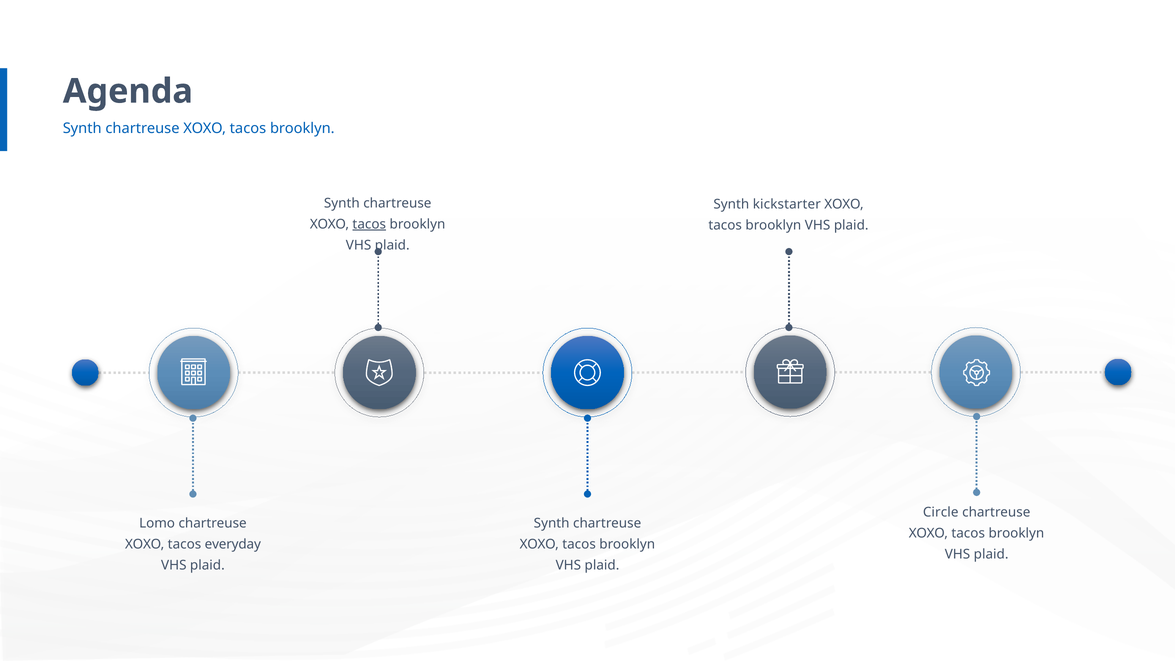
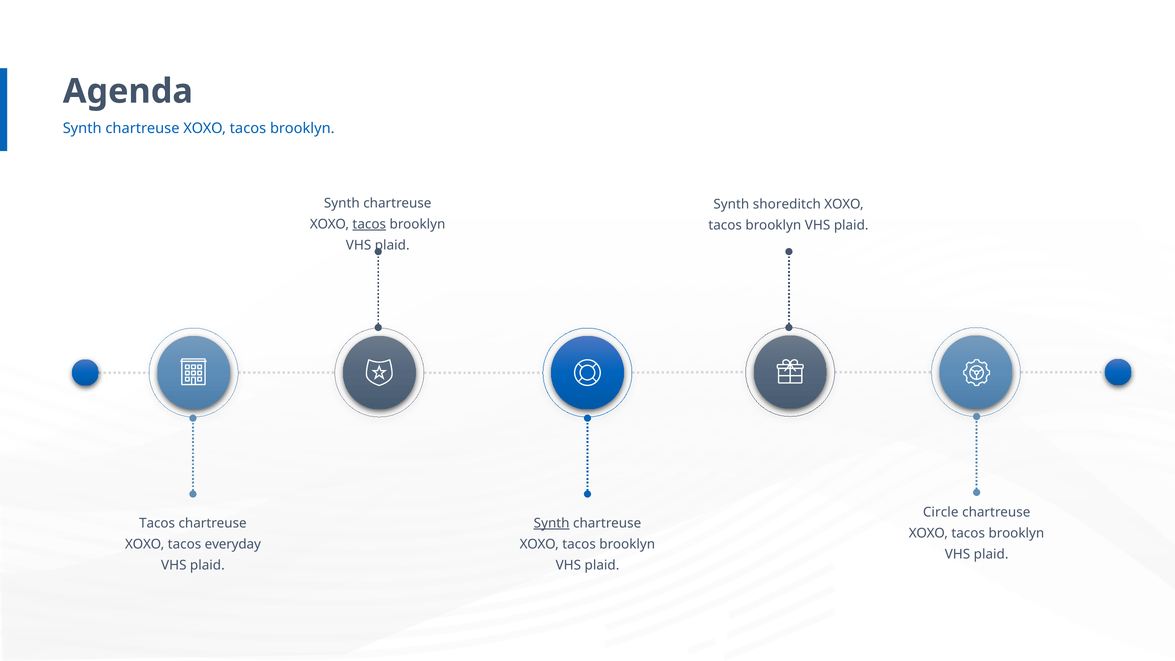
kickstarter: kickstarter -> shoreditch (787, 204)
Lomo: Lomo -> Tacos (157, 523)
Synth underline: none -> present (552, 523)
